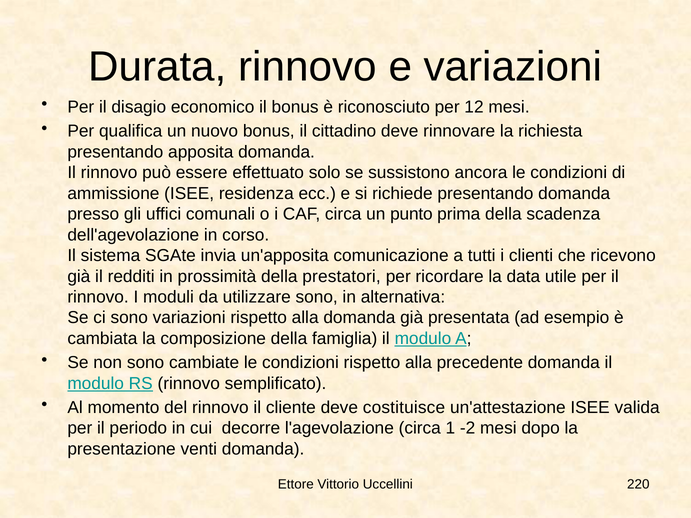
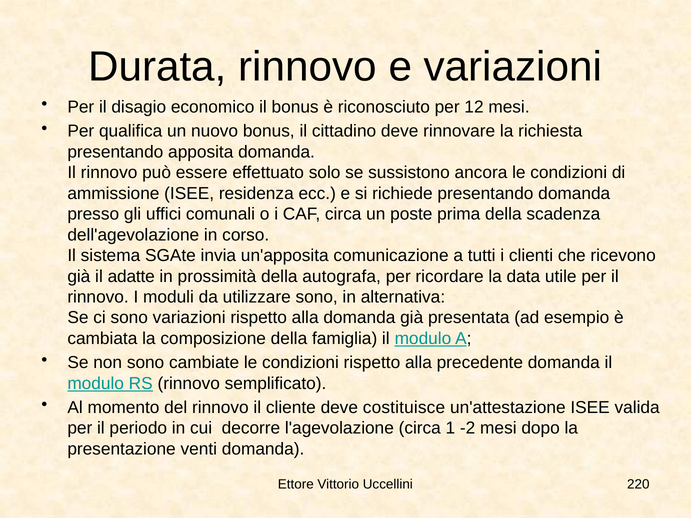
punto: punto -> poste (411, 214)
redditi: redditi -> adatte (131, 276)
prestatori: prestatori -> autografa (342, 276)
